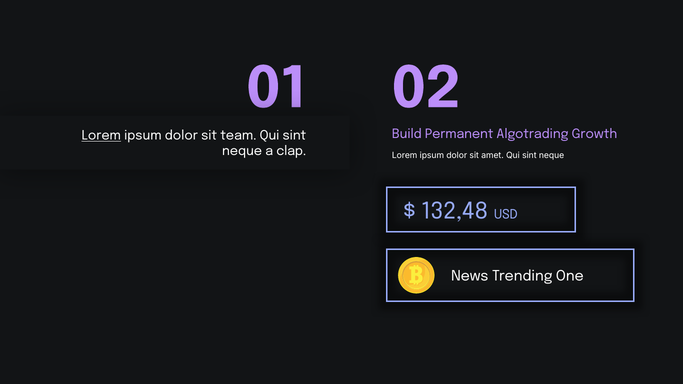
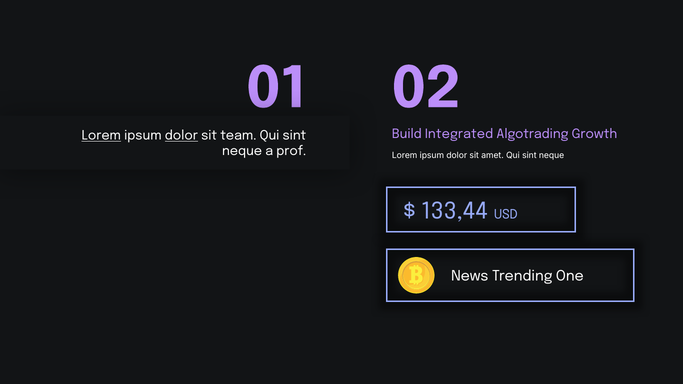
Permanent: Permanent -> Integrated (459, 134)
dolor underline: none -> present (181, 136)
clap: clap -> prof (291, 151)
132,48: 132,48 -> 133,44 (455, 211)
